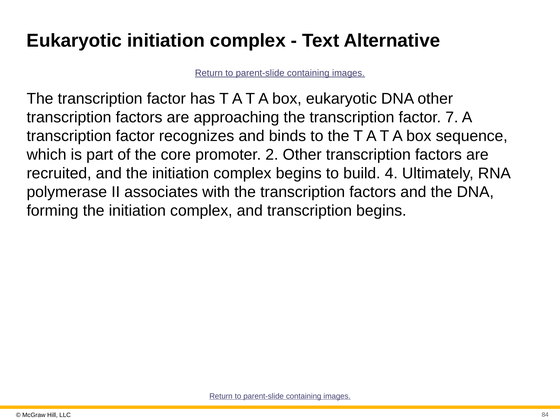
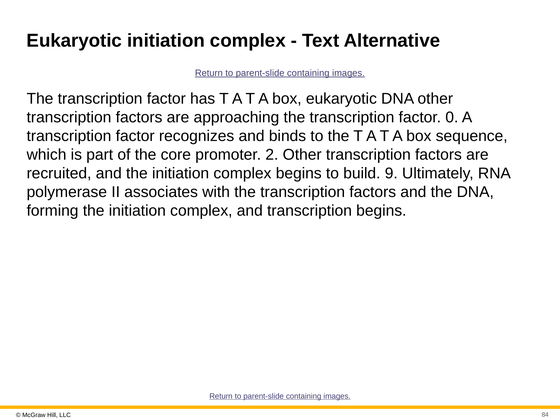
7: 7 -> 0 (452, 117)
4: 4 -> 9 (391, 173)
